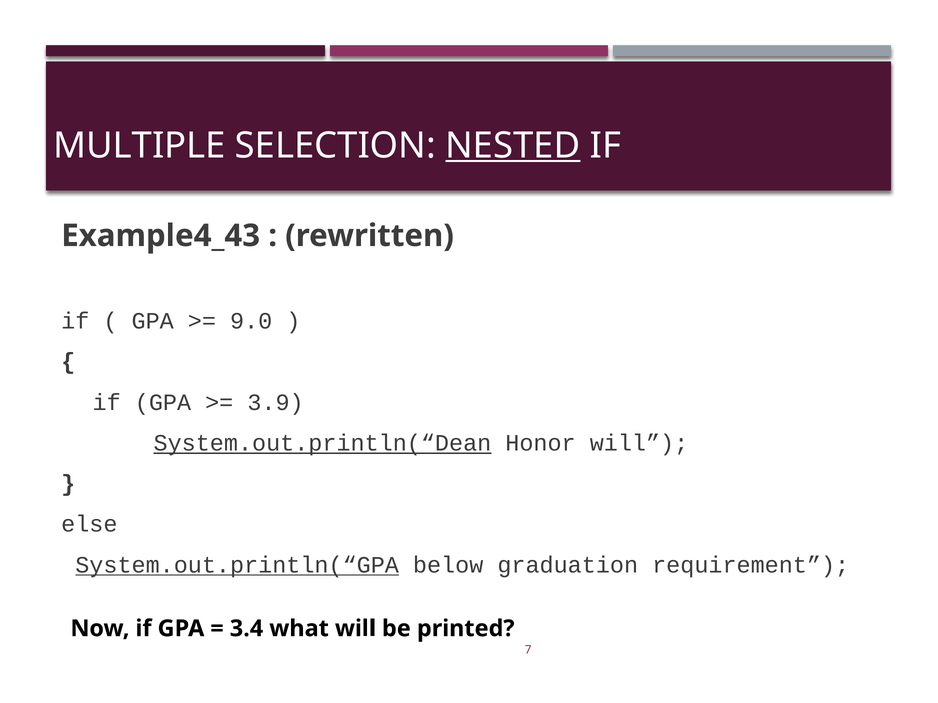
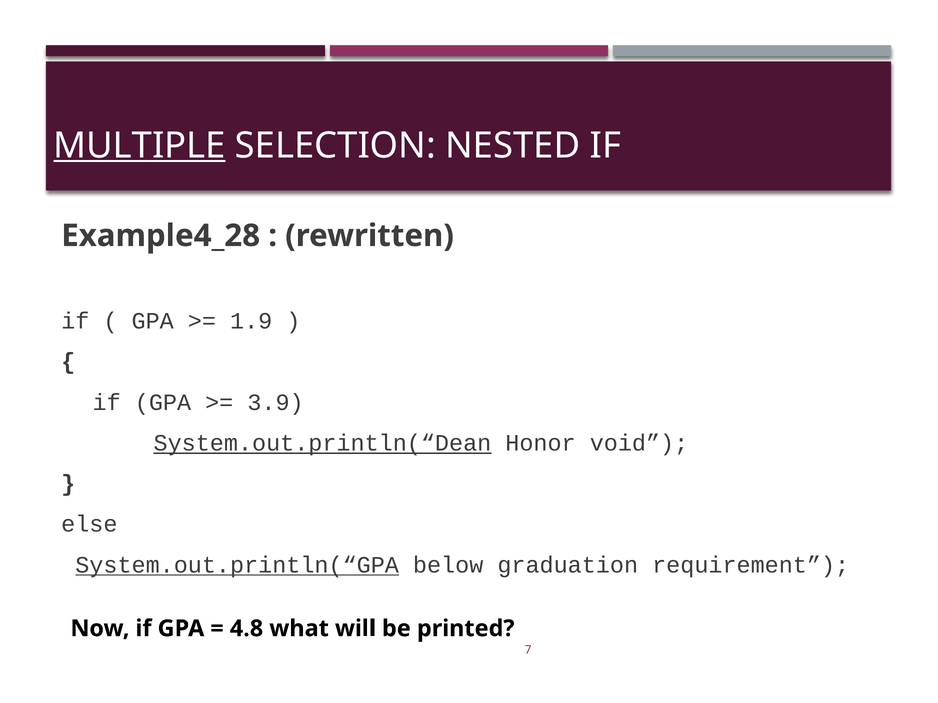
MULTIPLE underline: none -> present (139, 146)
NESTED underline: present -> none (513, 146)
Example4_43: Example4_43 -> Example4_28 (161, 236)
9.0: 9.0 -> 1.9 (251, 321)
Honor will: will -> void (639, 443)
3.4: 3.4 -> 4.8 (247, 629)
